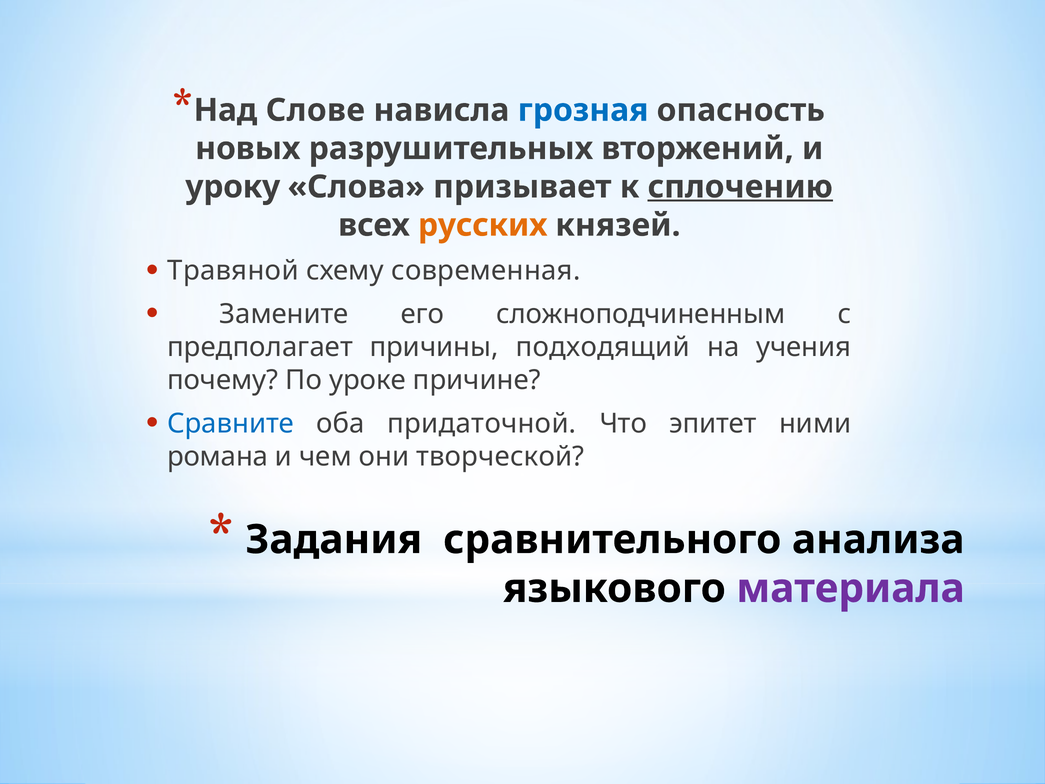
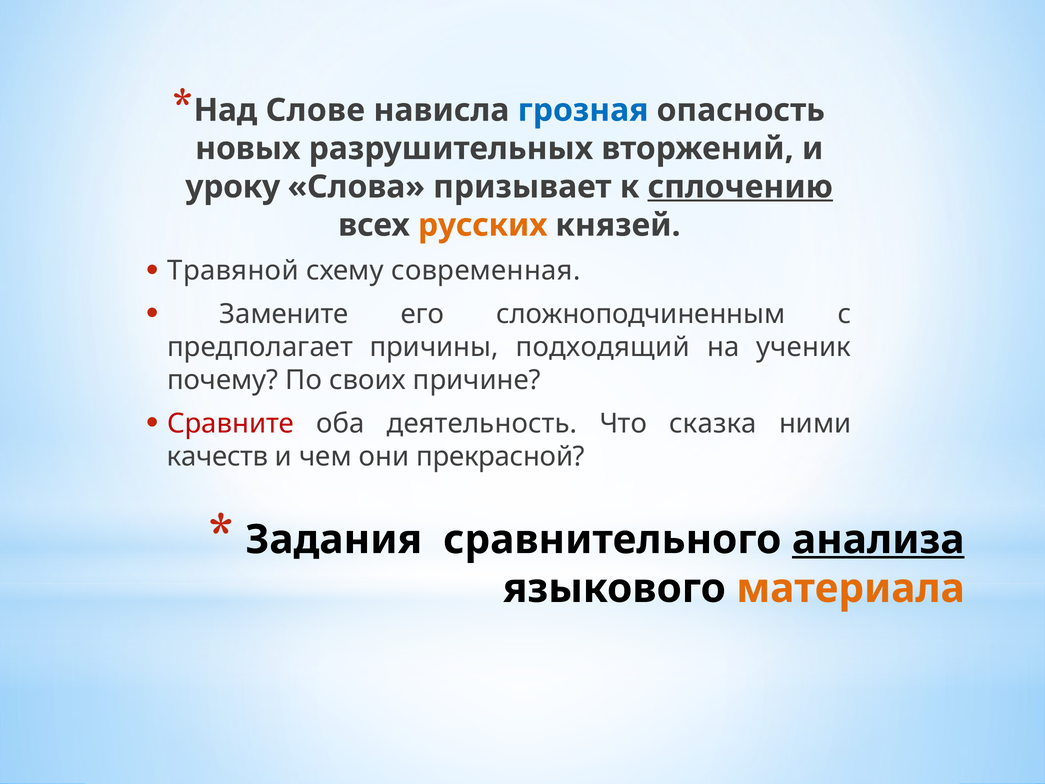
учения: учения -> ученик (804, 347)
уроке: уроке -> своих (367, 380)
Сравните colour: blue -> red (231, 423)
придаточной: придаточной -> деятельность (482, 423)
эпитет: эпитет -> сказка (713, 423)
романа: романа -> качеств (218, 456)
творческой: творческой -> прекрасной (501, 456)
анализа underline: none -> present (878, 540)
материала colour: purple -> orange (851, 588)
